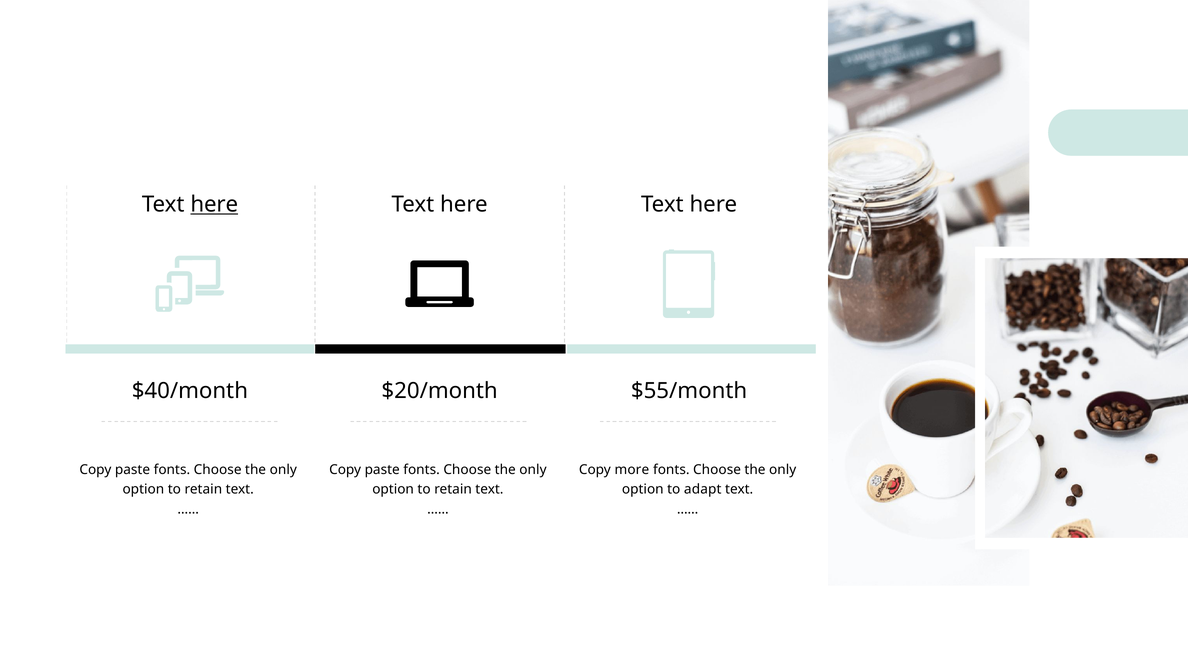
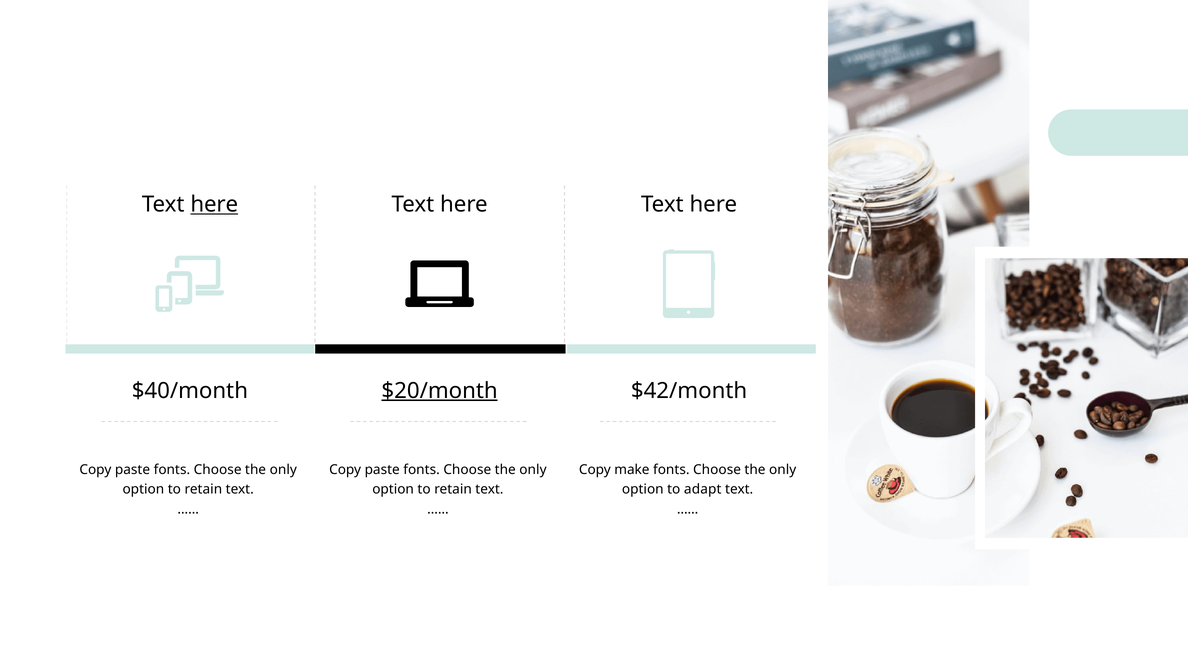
$20/month underline: none -> present (440, 391)
$55/month: $55/month -> $42/month (689, 391)
more: more -> make (632, 470)
